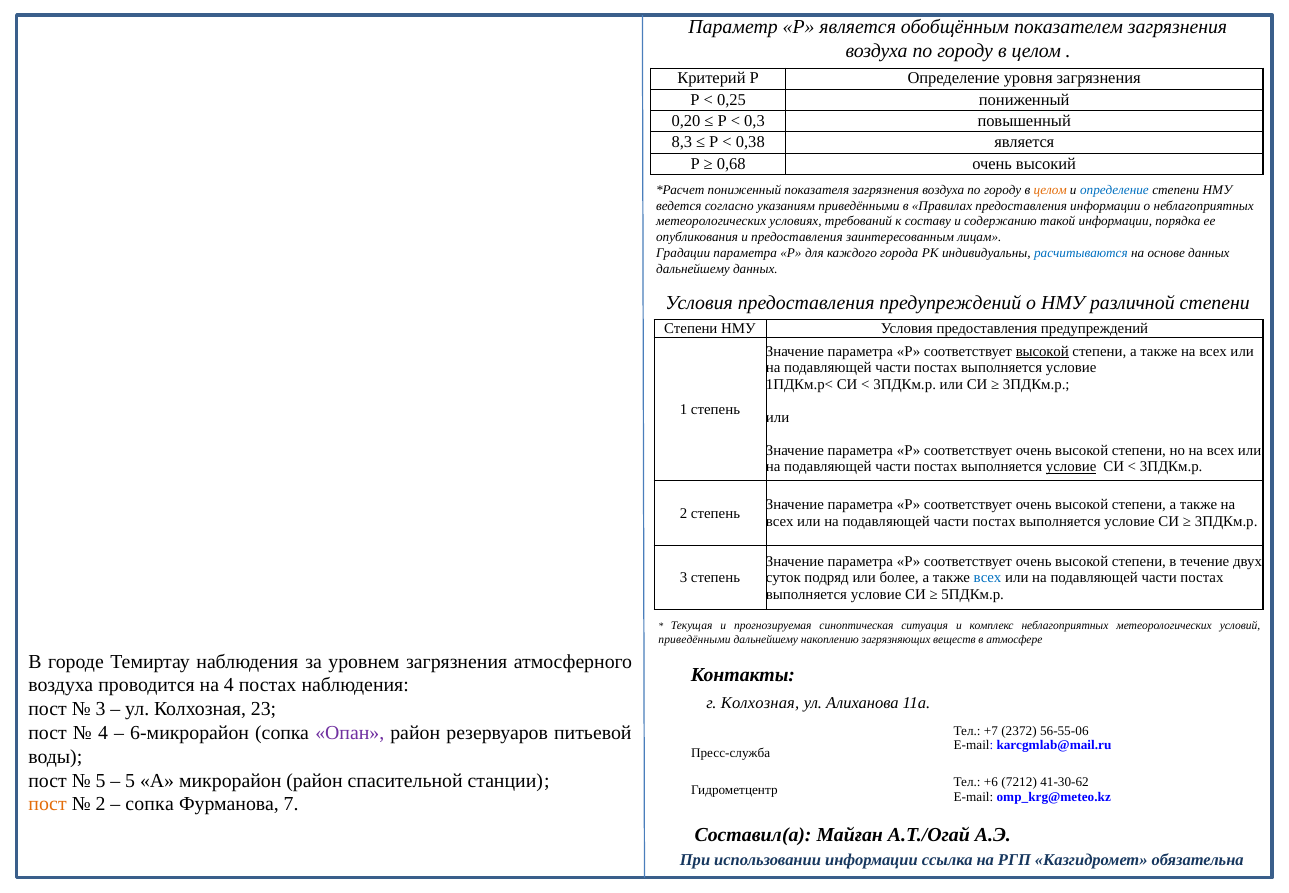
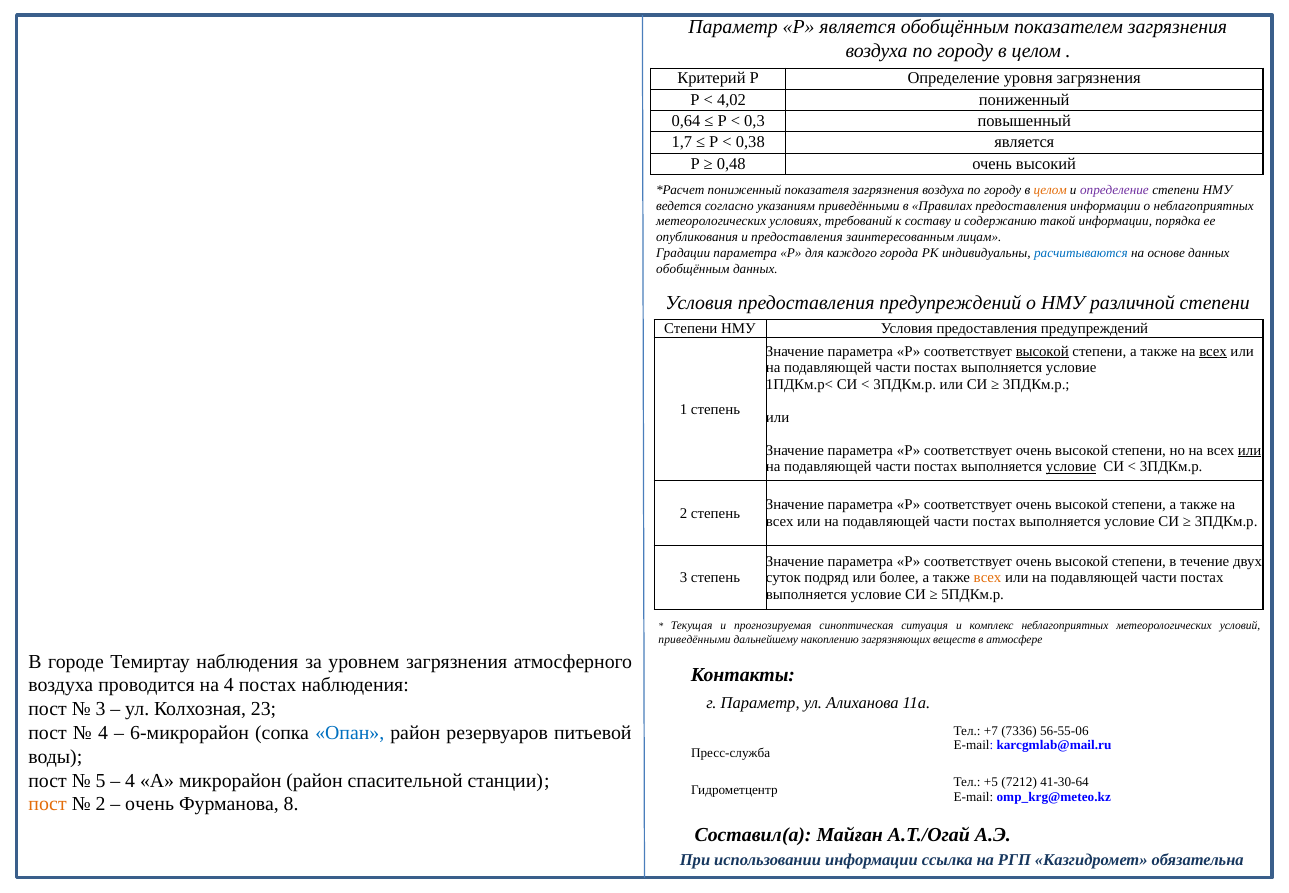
0,25: 0,25 -> 4,02 (731, 100)
0,20: 0,20 -> 0,64 (686, 121)
8,3: 8,3 -> 1,7 (682, 142)
0,68: 0,68 -> 0,48 (731, 163)
определение colour: blue -> purple (1114, 190)
дальнейшему: дальнейшему -> обобщённым (693, 269)
всех underline: none -> present (1213, 351)
или underline: none -> present (1250, 450)
всех colour: blue -> orange (988, 577)
г Колхозная: Колхозная -> Параметр (760, 703)
Опан colour: purple -> blue (350, 732)
2372: 2372 -> 7336 (1019, 730)
5: 5 -> 4 (130, 780)
+6: +6 -> +5 (991, 782)
41-30-62: 41-30-62 -> 41-30-64 (1065, 782)
сопка: сопка -> очень (150, 804)
7: 7 -> 8 (291, 804)
